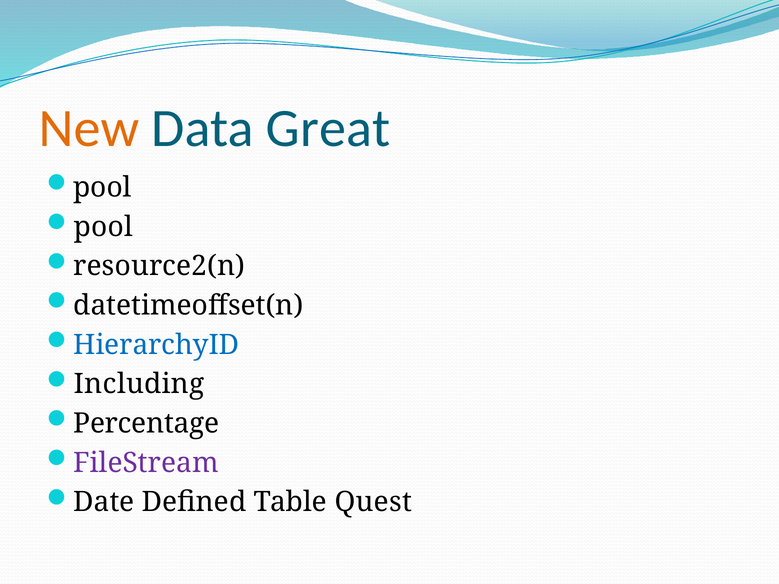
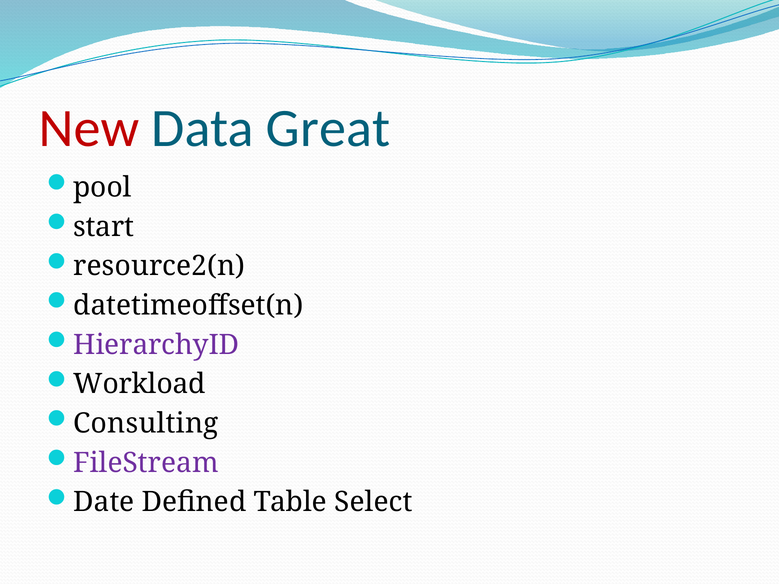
New colour: orange -> red (89, 129)
pool: pool -> start (104, 227)
HierarchyID colour: blue -> purple (156, 345)
Including: Including -> Workload (139, 384)
Percentage: Percentage -> Consulting (146, 424)
Quest: Quest -> Select (373, 502)
